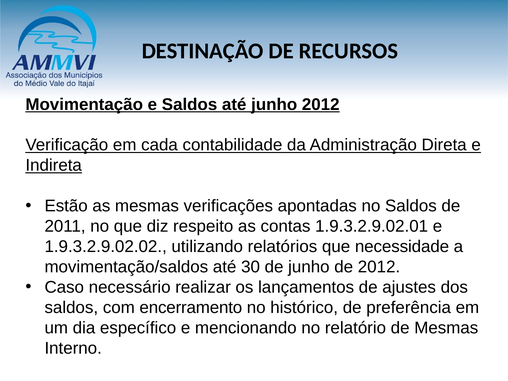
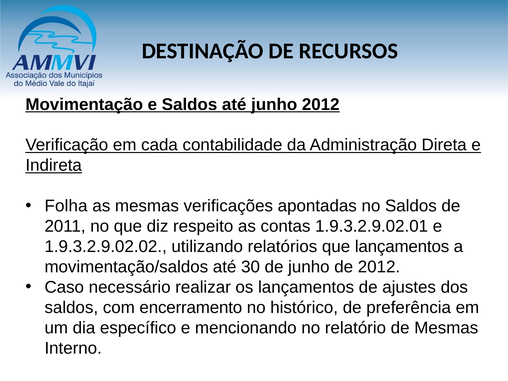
Estão: Estão -> Folha (66, 206)
que necessidade: necessidade -> lançamentos (402, 247)
